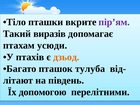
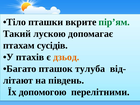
пір’ям colour: purple -> green (114, 22)
виразів: виразів -> лускою (50, 34)
усюди: усюди -> сусідів (52, 45)
